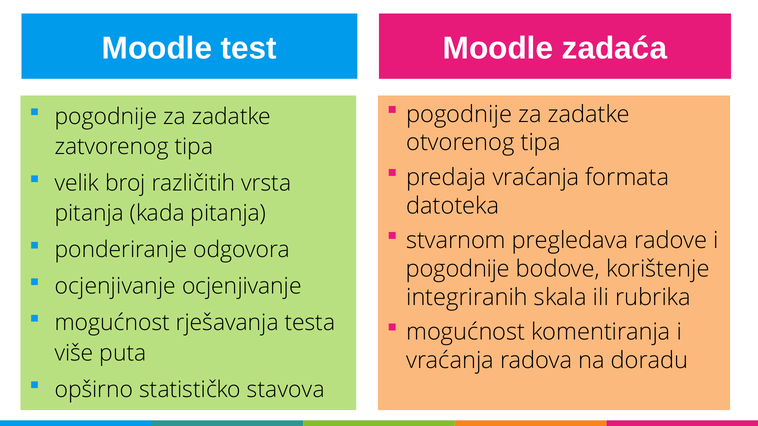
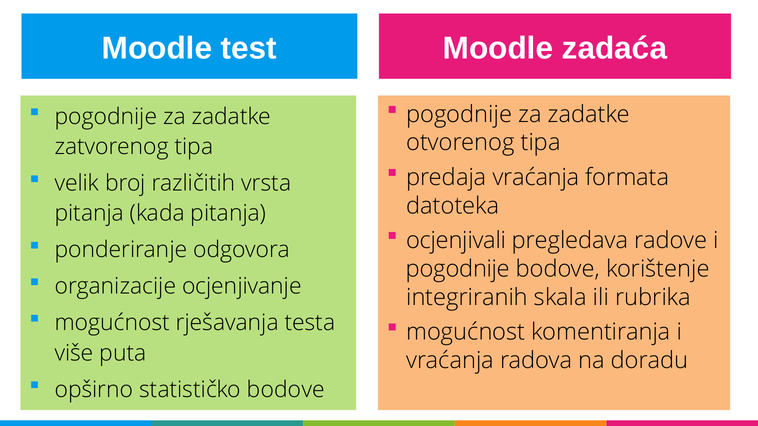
stvarnom: stvarnom -> ocjenjivali (456, 241)
ocjenjivanje: ocjenjivanje -> organizacije (115, 287)
statističko stavova: stavova -> bodove (286, 390)
